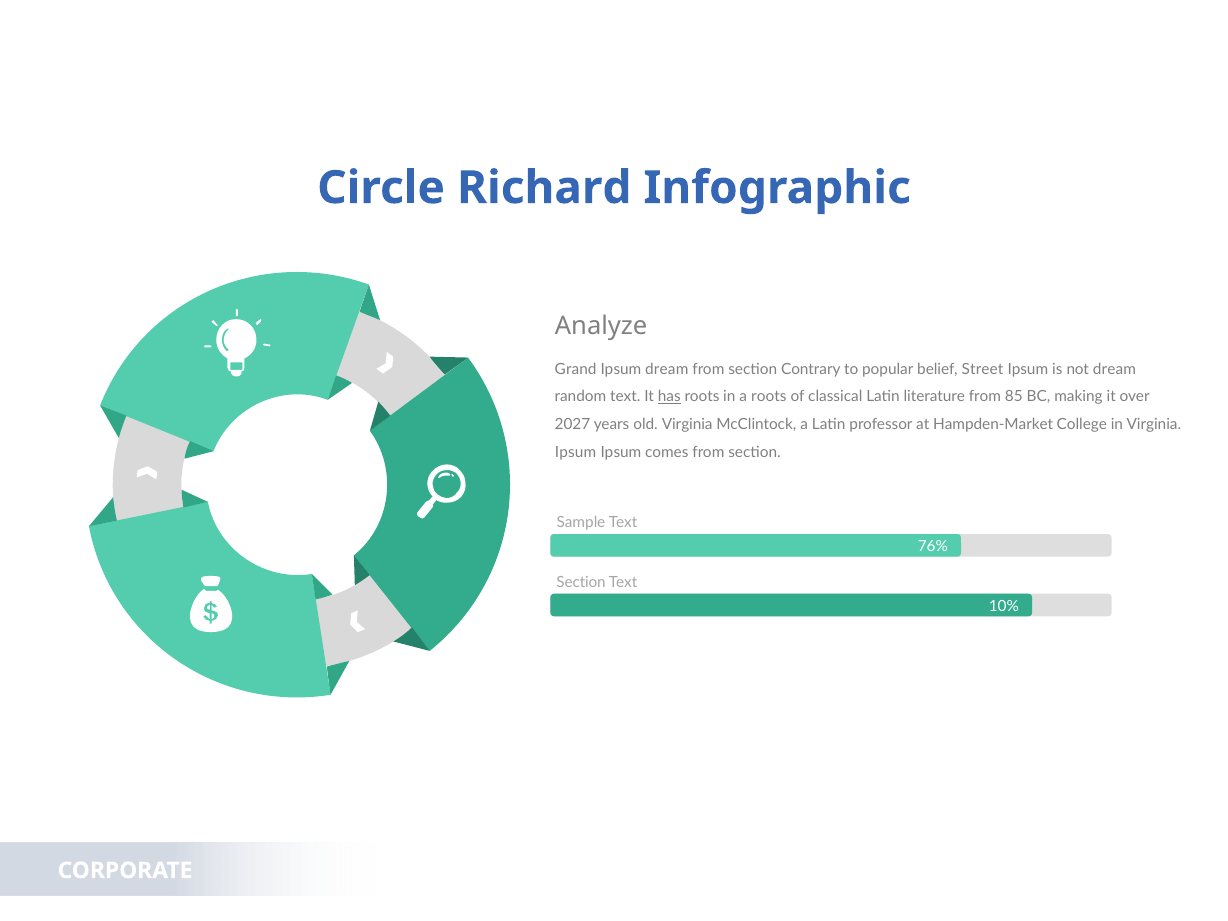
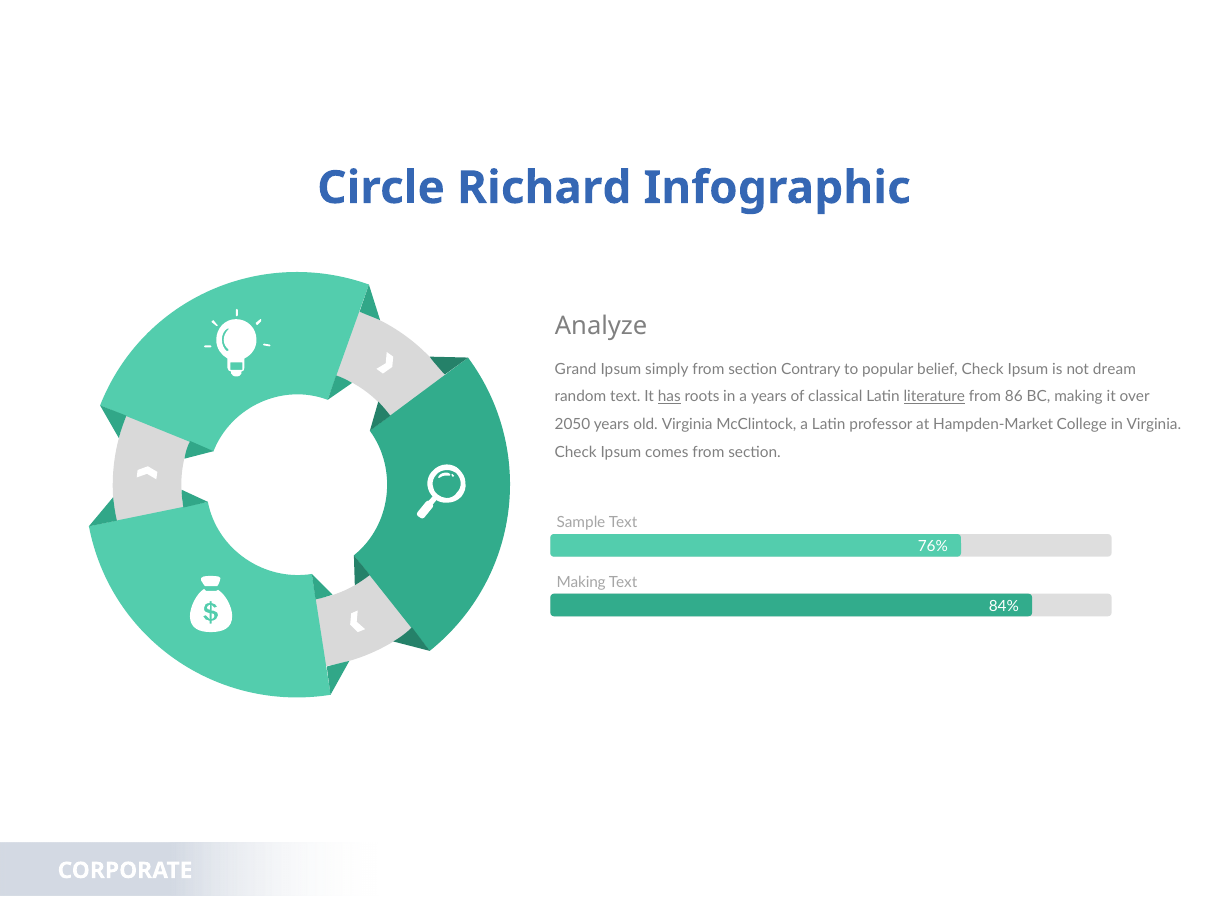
Ipsum dream: dream -> simply (667, 369)
belief Street: Street -> Check (983, 369)
a roots: roots -> years (769, 397)
literature underline: none -> present (934, 397)
85: 85 -> 86 (1014, 397)
2027: 2027 -> 2050 (573, 425)
Ipsum: Ipsum -> Check (576, 452)
Section: Section -> Making (581, 582)
10%: 10% -> 84% (1004, 606)
